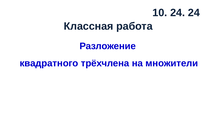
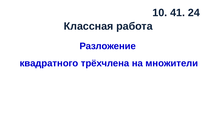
10 24: 24 -> 41 (178, 13)
